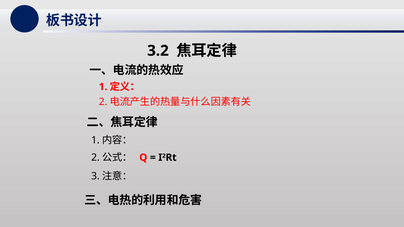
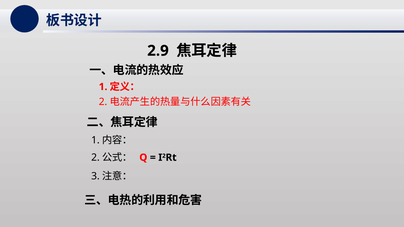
3.2: 3.2 -> 2.9 (158, 51)
